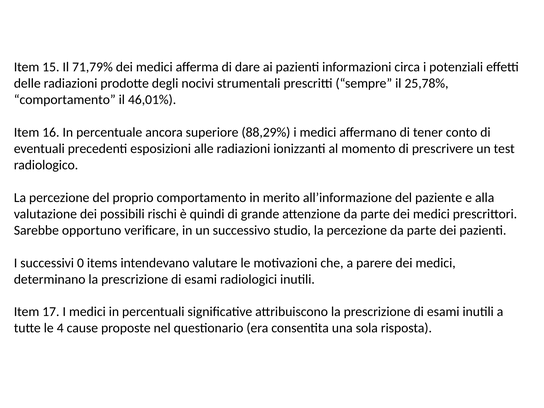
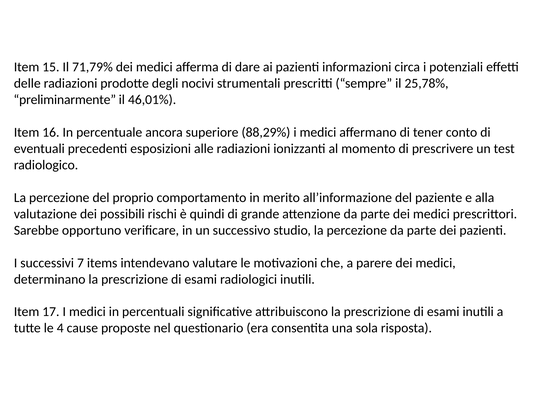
comportamento: comportamento -> preliminarmente (65, 100)
0: 0 -> 7 (80, 263)
